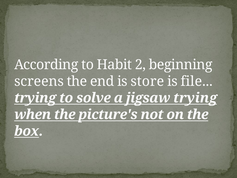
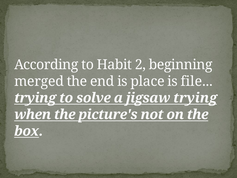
screens: screens -> merged (39, 81)
store: store -> place (147, 81)
